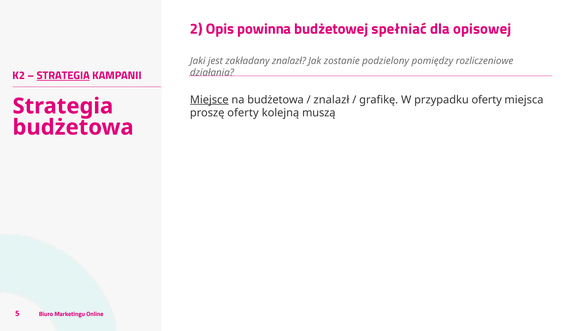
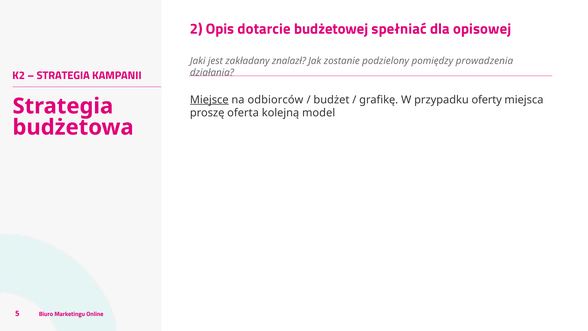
powinna: powinna -> dotarcie (264, 29)
rozliczeniowe: rozliczeniowe -> prowadzenia (484, 61)
STRATEGIA underline: present -> none (63, 75)
na budżetowa: budżetowa -> odbiorców (275, 100)
znalazł: znalazł -> budżet (331, 100)
proszę oferty: oferty -> oferta (243, 113)
muszą: muszą -> model (319, 113)
